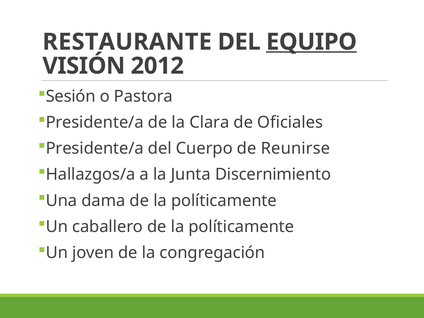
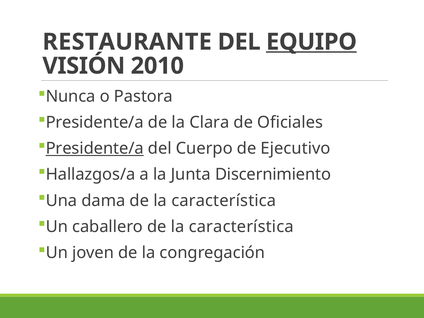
2012: 2012 -> 2010 (157, 66)
Sesión: Sesión -> Nunca (71, 96)
Presidente/a underline: none -> present (95, 149)
Reunirse: Reunirse -> Ejecutivo (296, 149)
dama de la políticamente: políticamente -> característica (224, 201)
caballero de la políticamente: políticamente -> característica (241, 227)
